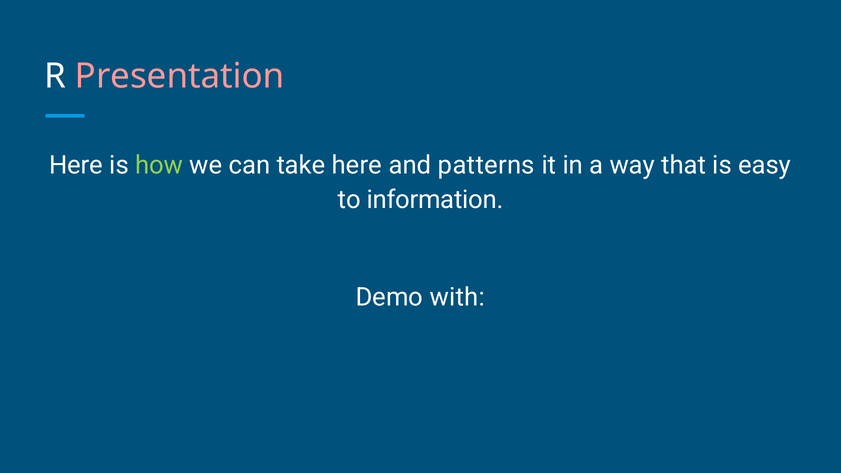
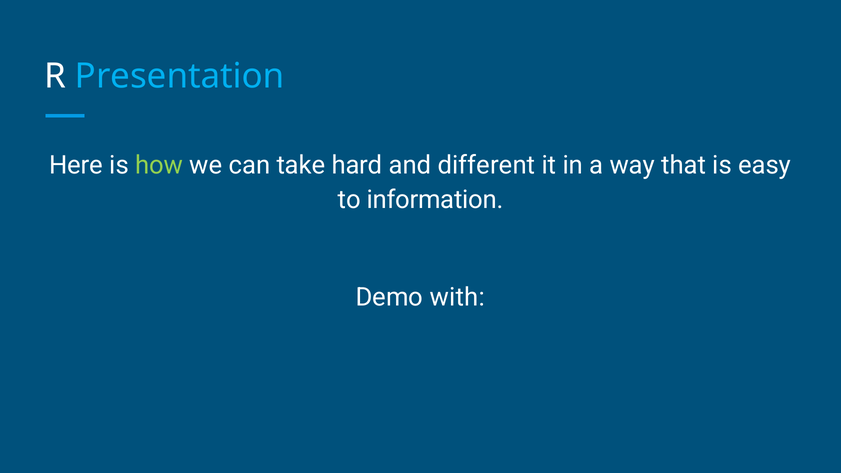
Presentation colour: pink -> light blue (180, 76)
take here: here -> hard (357, 165)
patterns: patterns -> different (486, 165)
